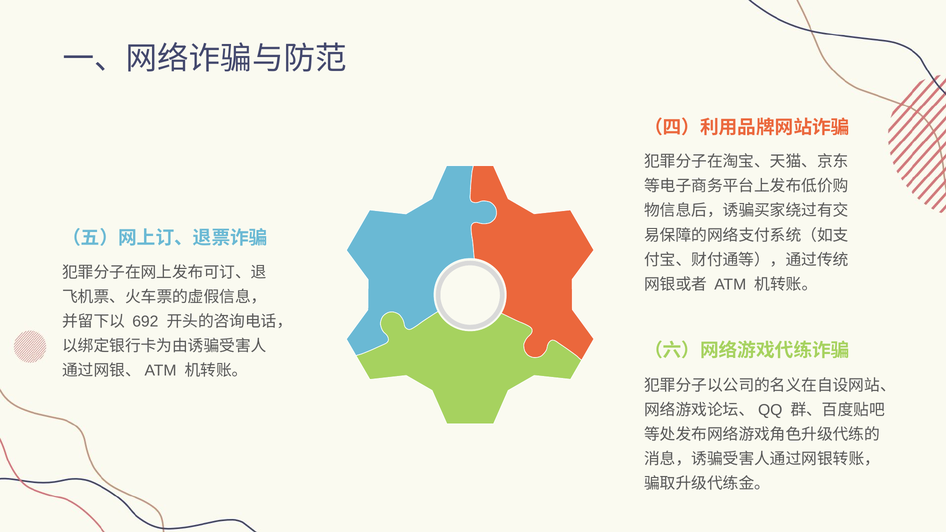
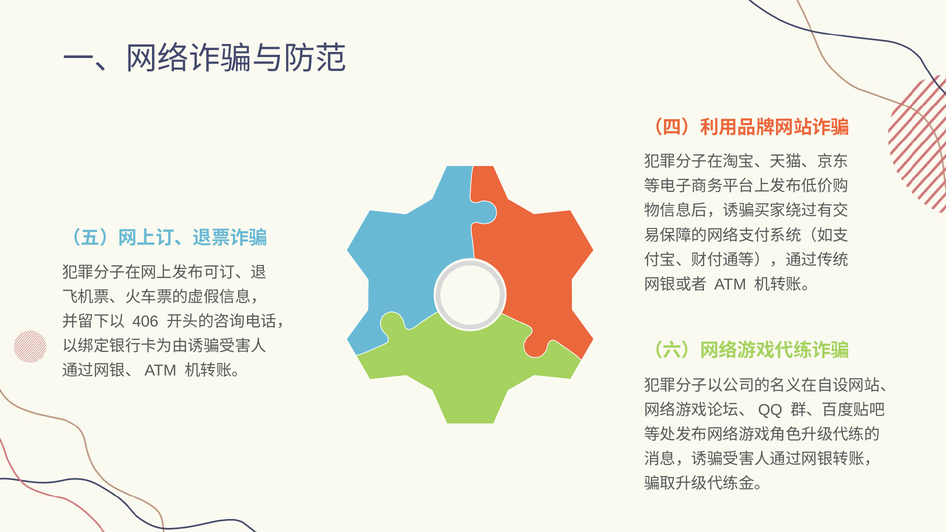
692: 692 -> 406 (145, 322)
